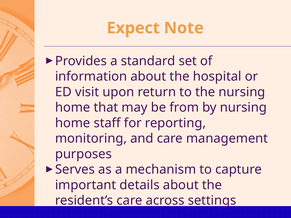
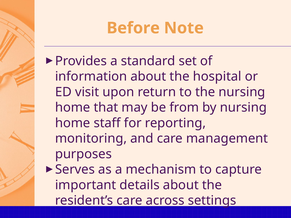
Expect: Expect -> Before (133, 28)
